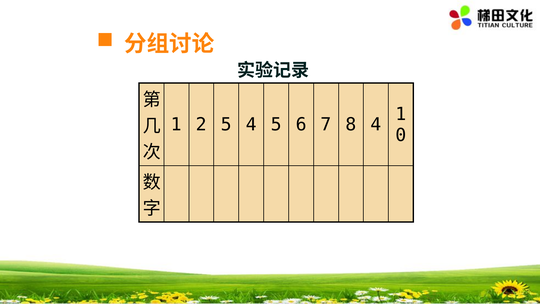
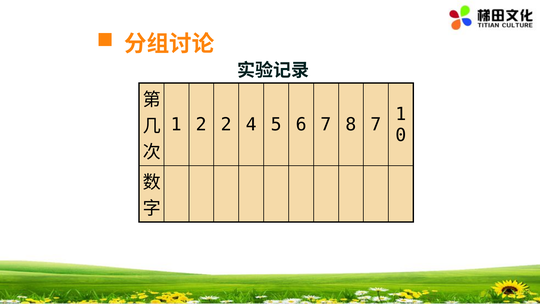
2 5: 5 -> 2 (226, 124)
8 4: 4 -> 7 (376, 124)
